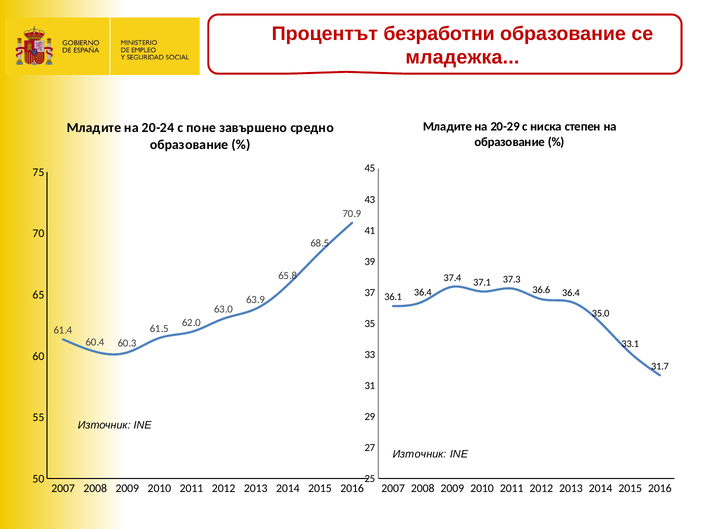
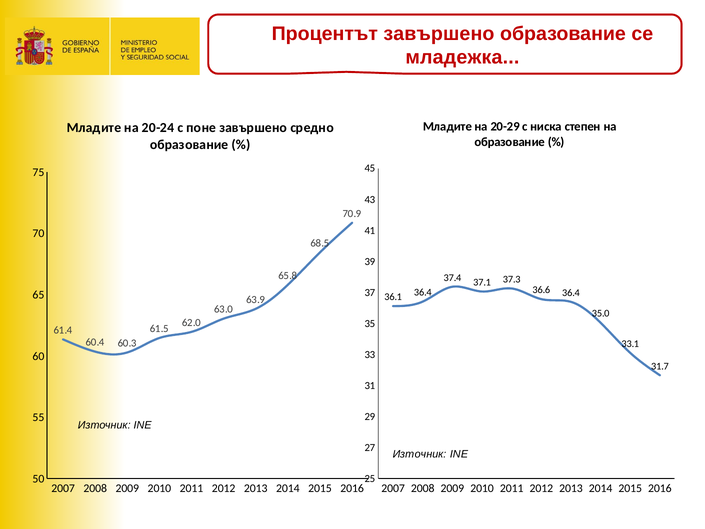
Процентът безработни: безработни -> завършено (439, 34)
